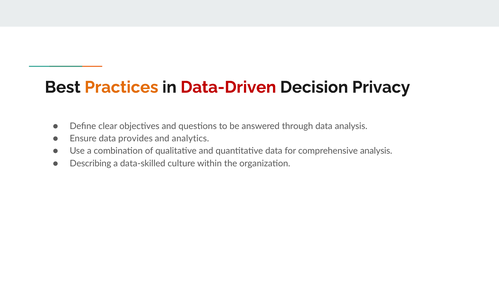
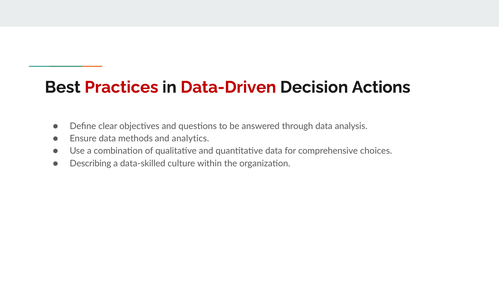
Practices colour: orange -> red (121, 87)
Privacy: Privacy -> Actions (381, 87)
provides: provides -> methods (136, 138)
comprehensive analysis: analysis -> choices (376, 151)
